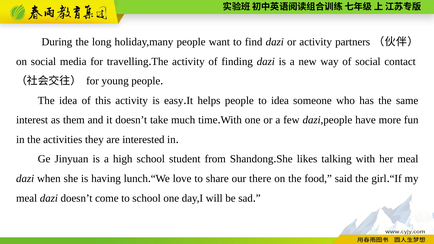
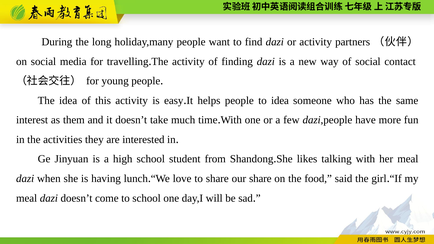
our there: there -> share (260, 179)
